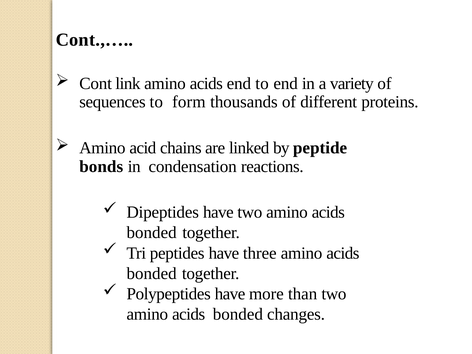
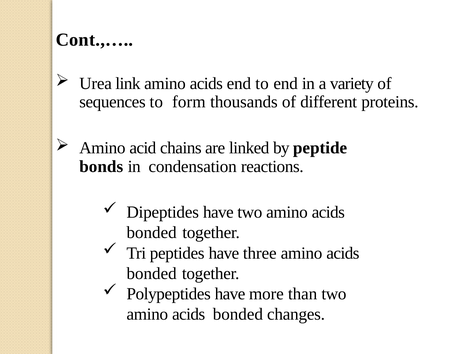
Cont: Cont -> Urea (96, 83)
